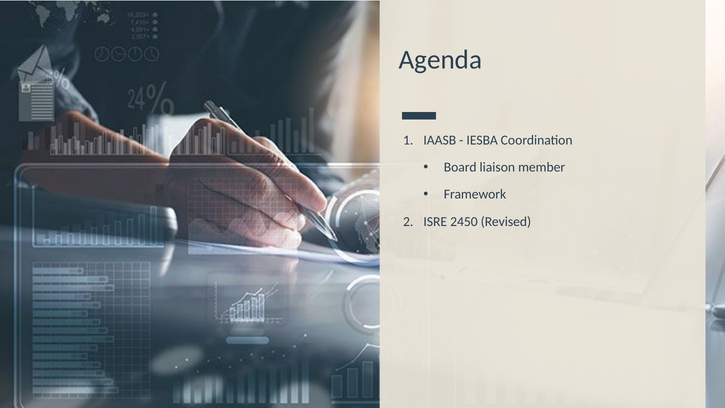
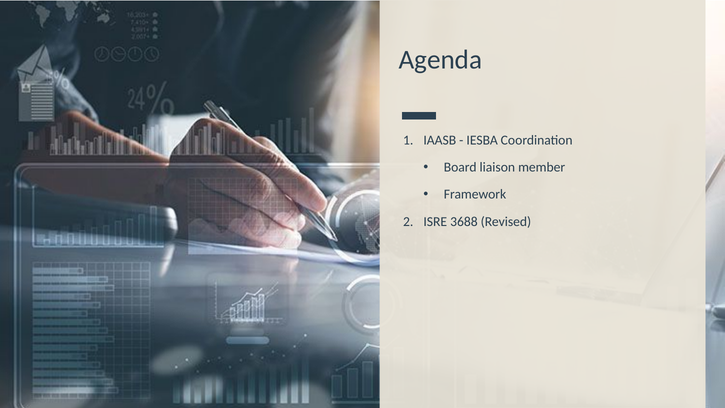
2450: 2450 -> 3688 (464, 222)
